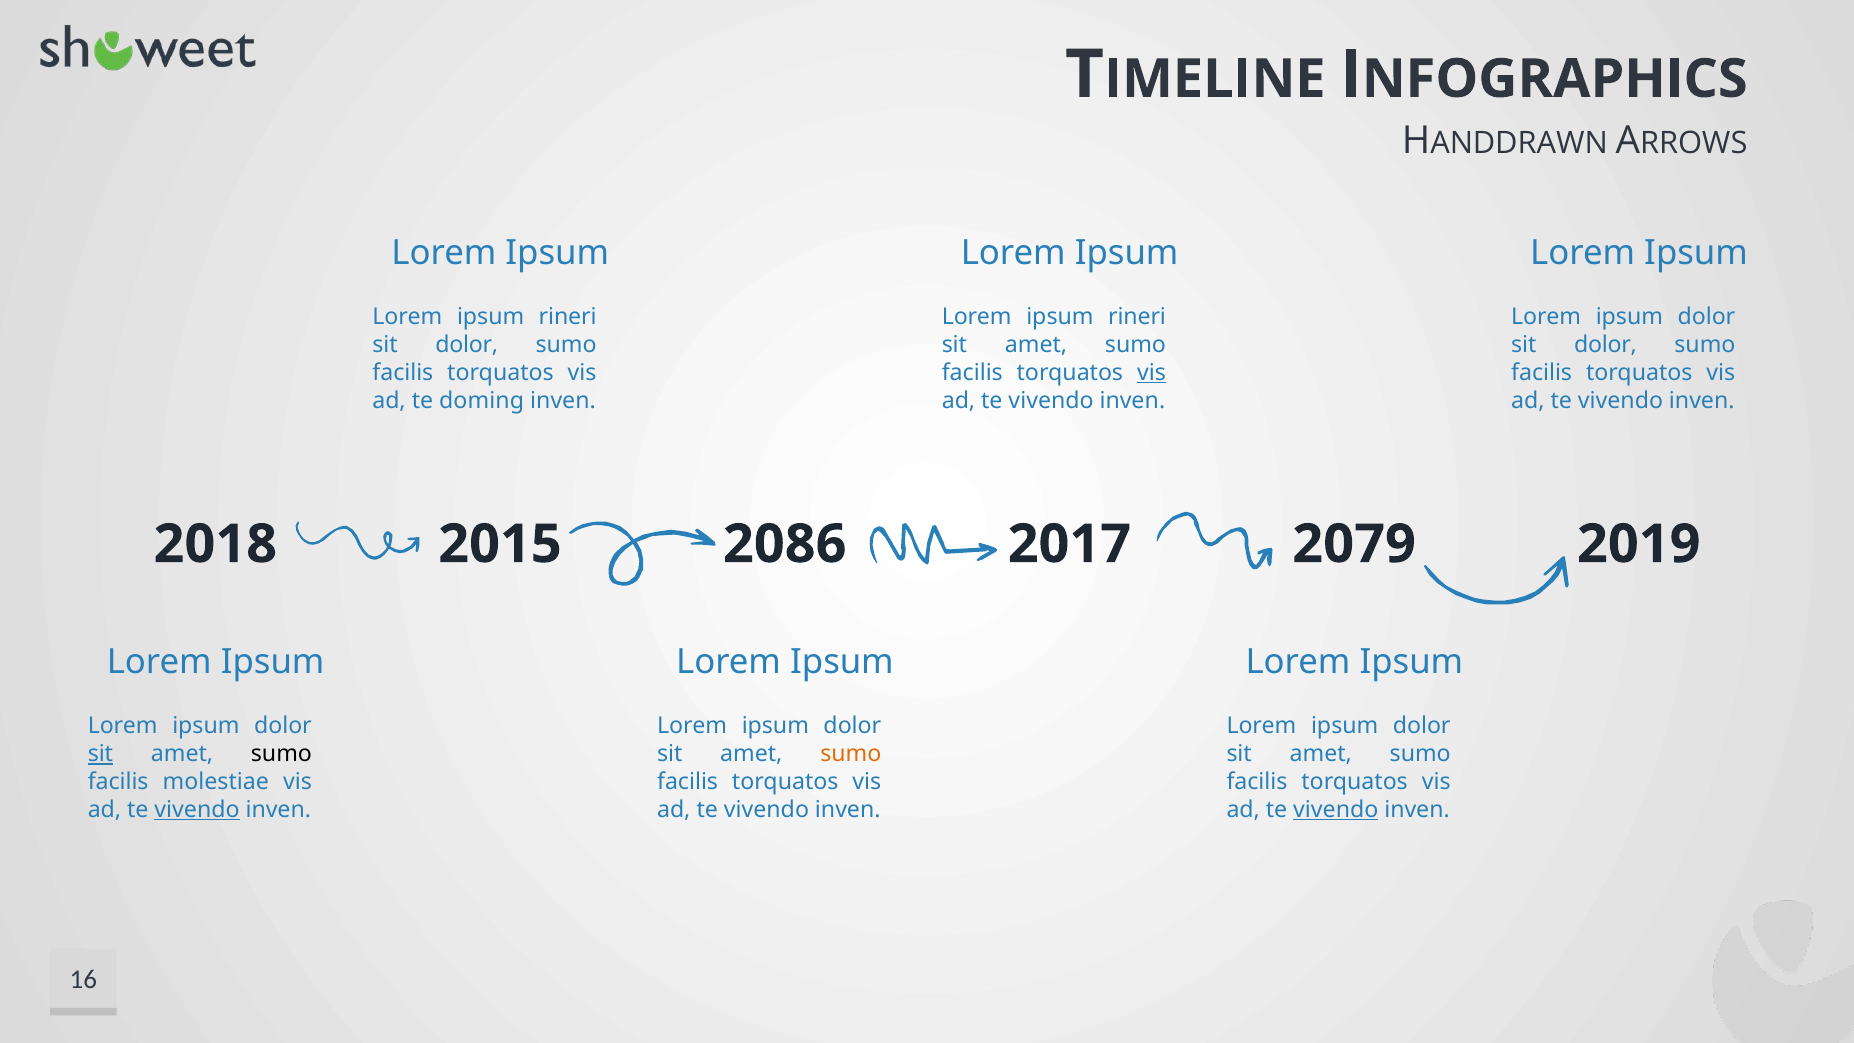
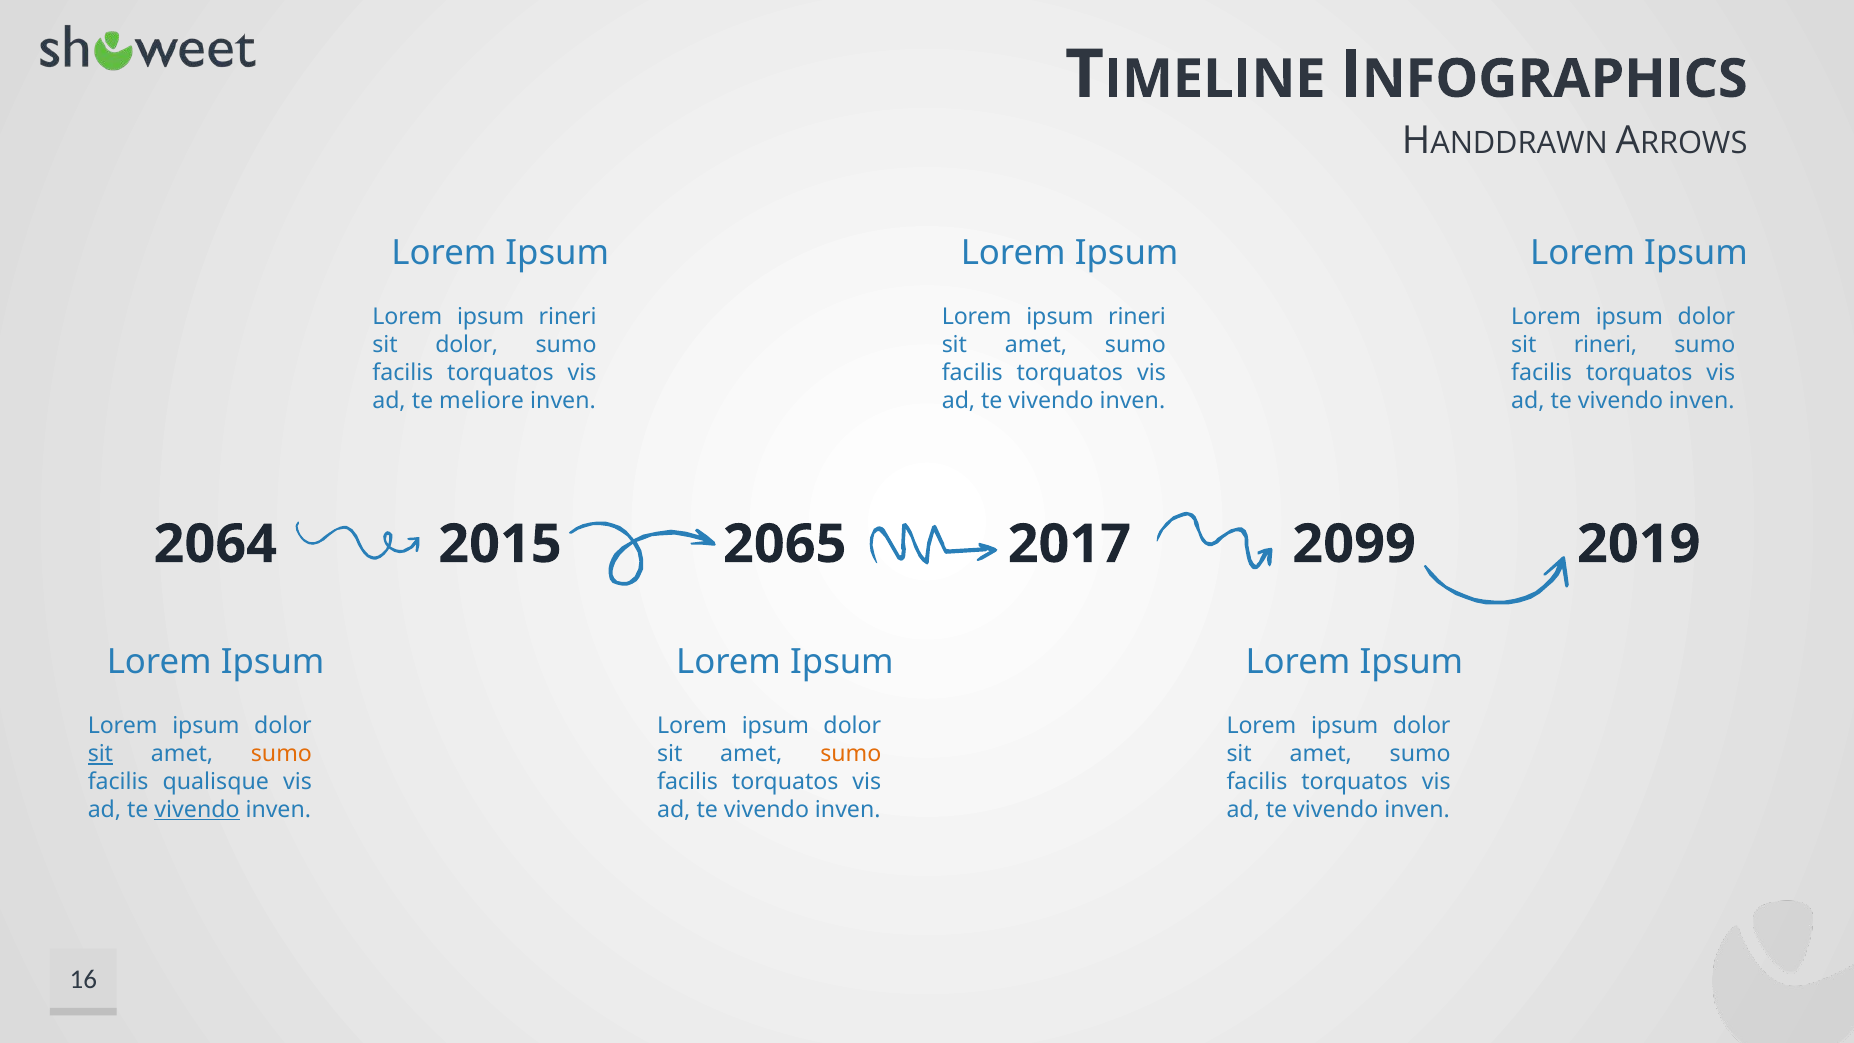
dolor: dolor -> rineri (1605, 345)
vis underline: present -> none (1152, 372)
doming: doming -> meliore (482, 400)
2018: 2018 -> 2064 (215, 544)
2086: 2086 -> 2065 (785, 544)
2079: 2079 -> 2099 (1354, 544)
sumo colour: black -> orange (281, 754)
molestiae: molestiae -> qualisque (216, 782)
vivendo underline: present -> none (1336, 810)
